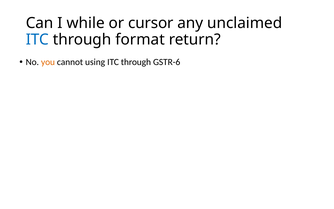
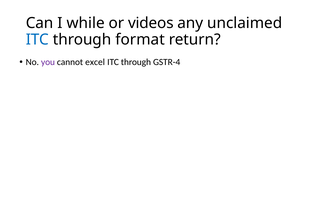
cursor: cursor -> videos (151, 23)
you colour: orange -> purple (48, 62)
using: using -> excel (95, 62)
GSTR-6: GSTR-6 -> GSTR-4 (167, 62)
